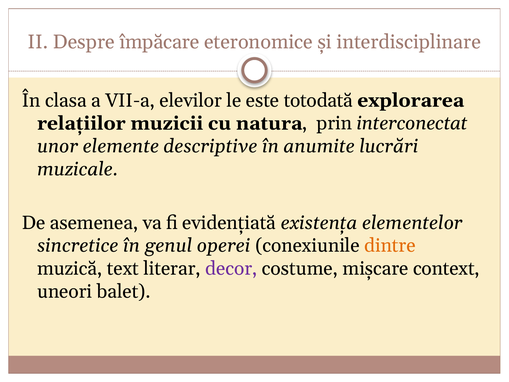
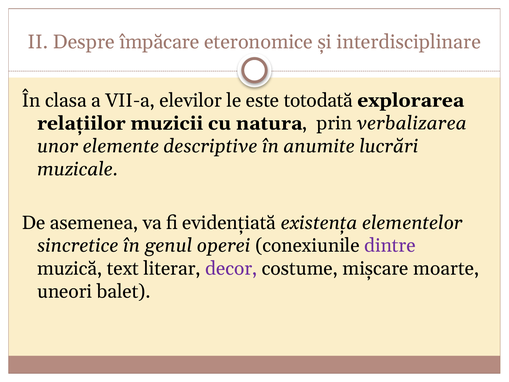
interconectat: interconectat -> verbalizarea (412, 123)
dintre colour: orange -> purple (390, 246)
context: context -> moarte (446, 268)
